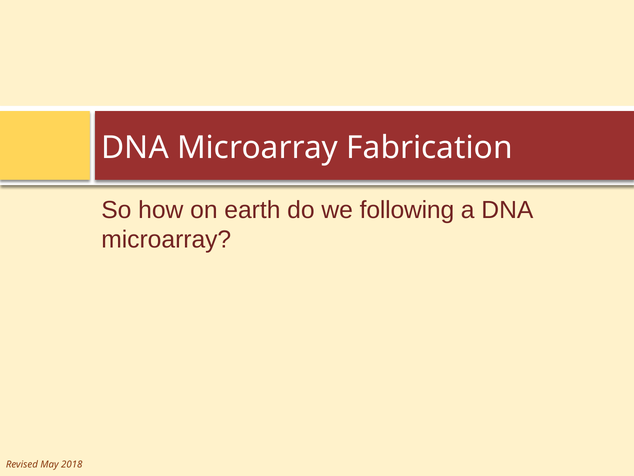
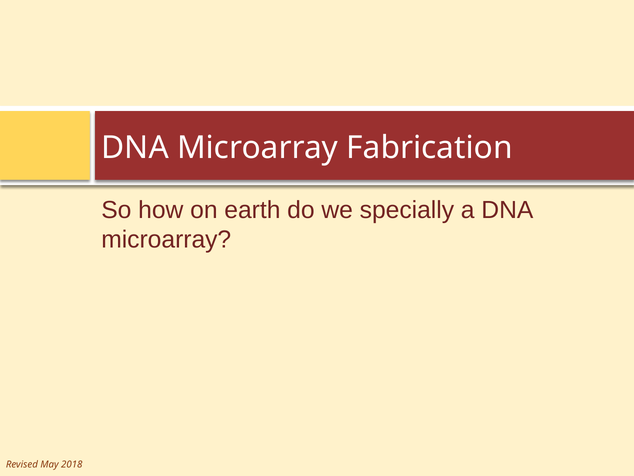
following: following -> specially (407, 210)
